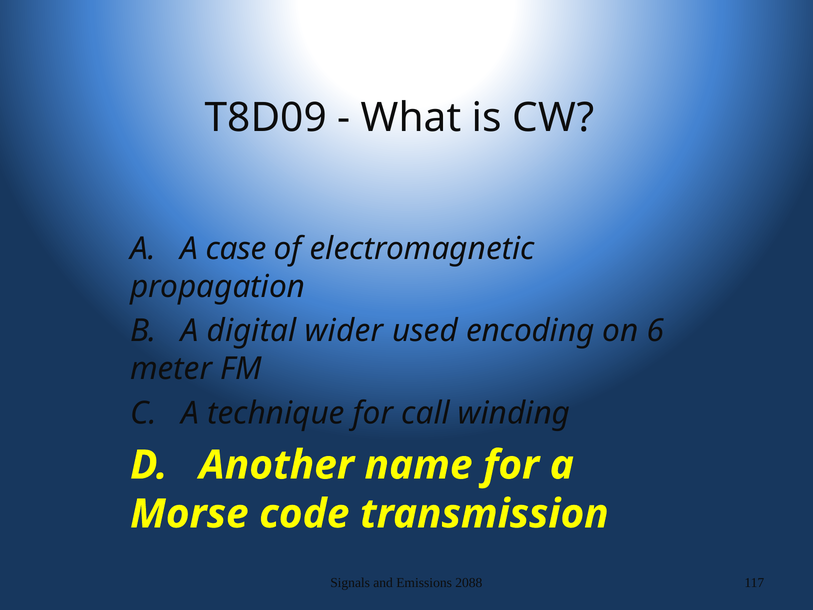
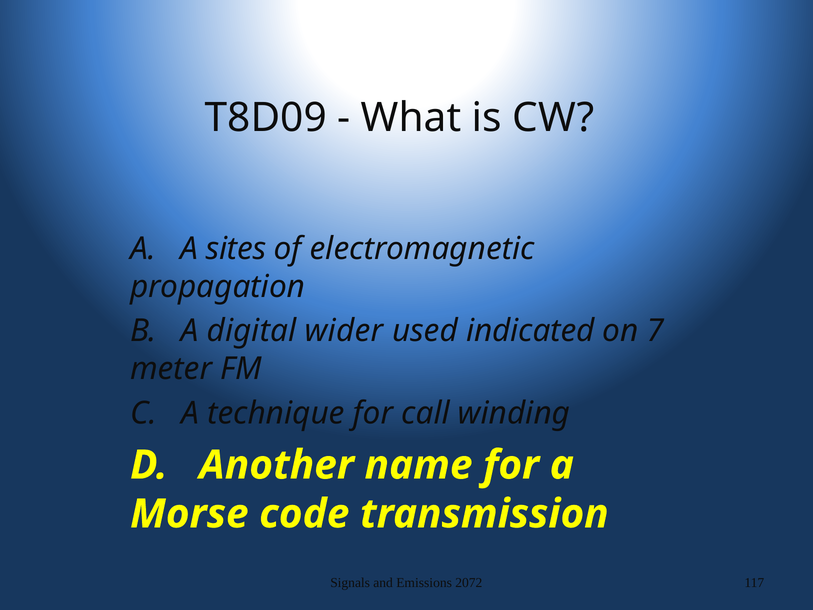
case: case -> sites (236, 249)
encoding: encoding -> indicated (530, 331)
6: 6 -> 7 (655, 331)
2088: 2088 -> 2072 (469, 582)
